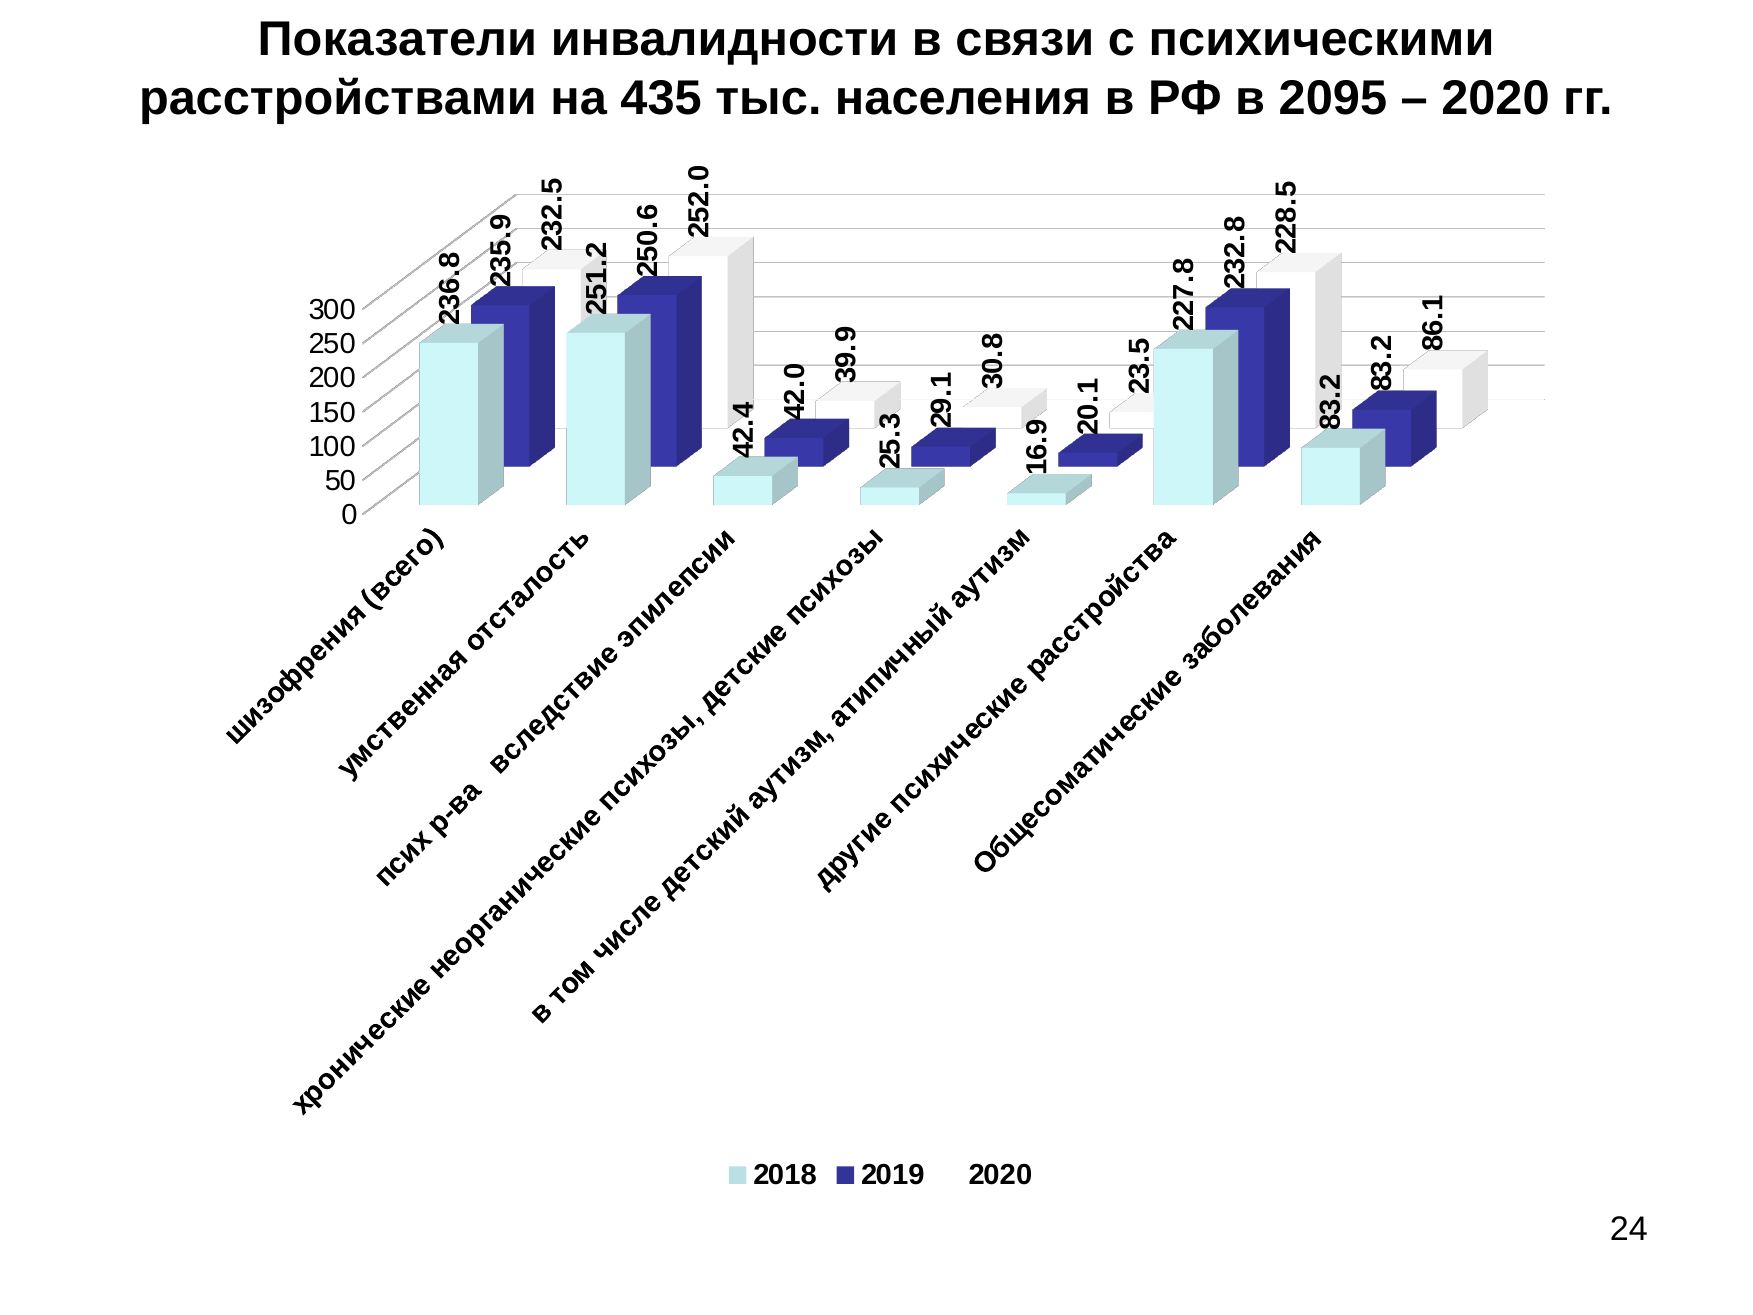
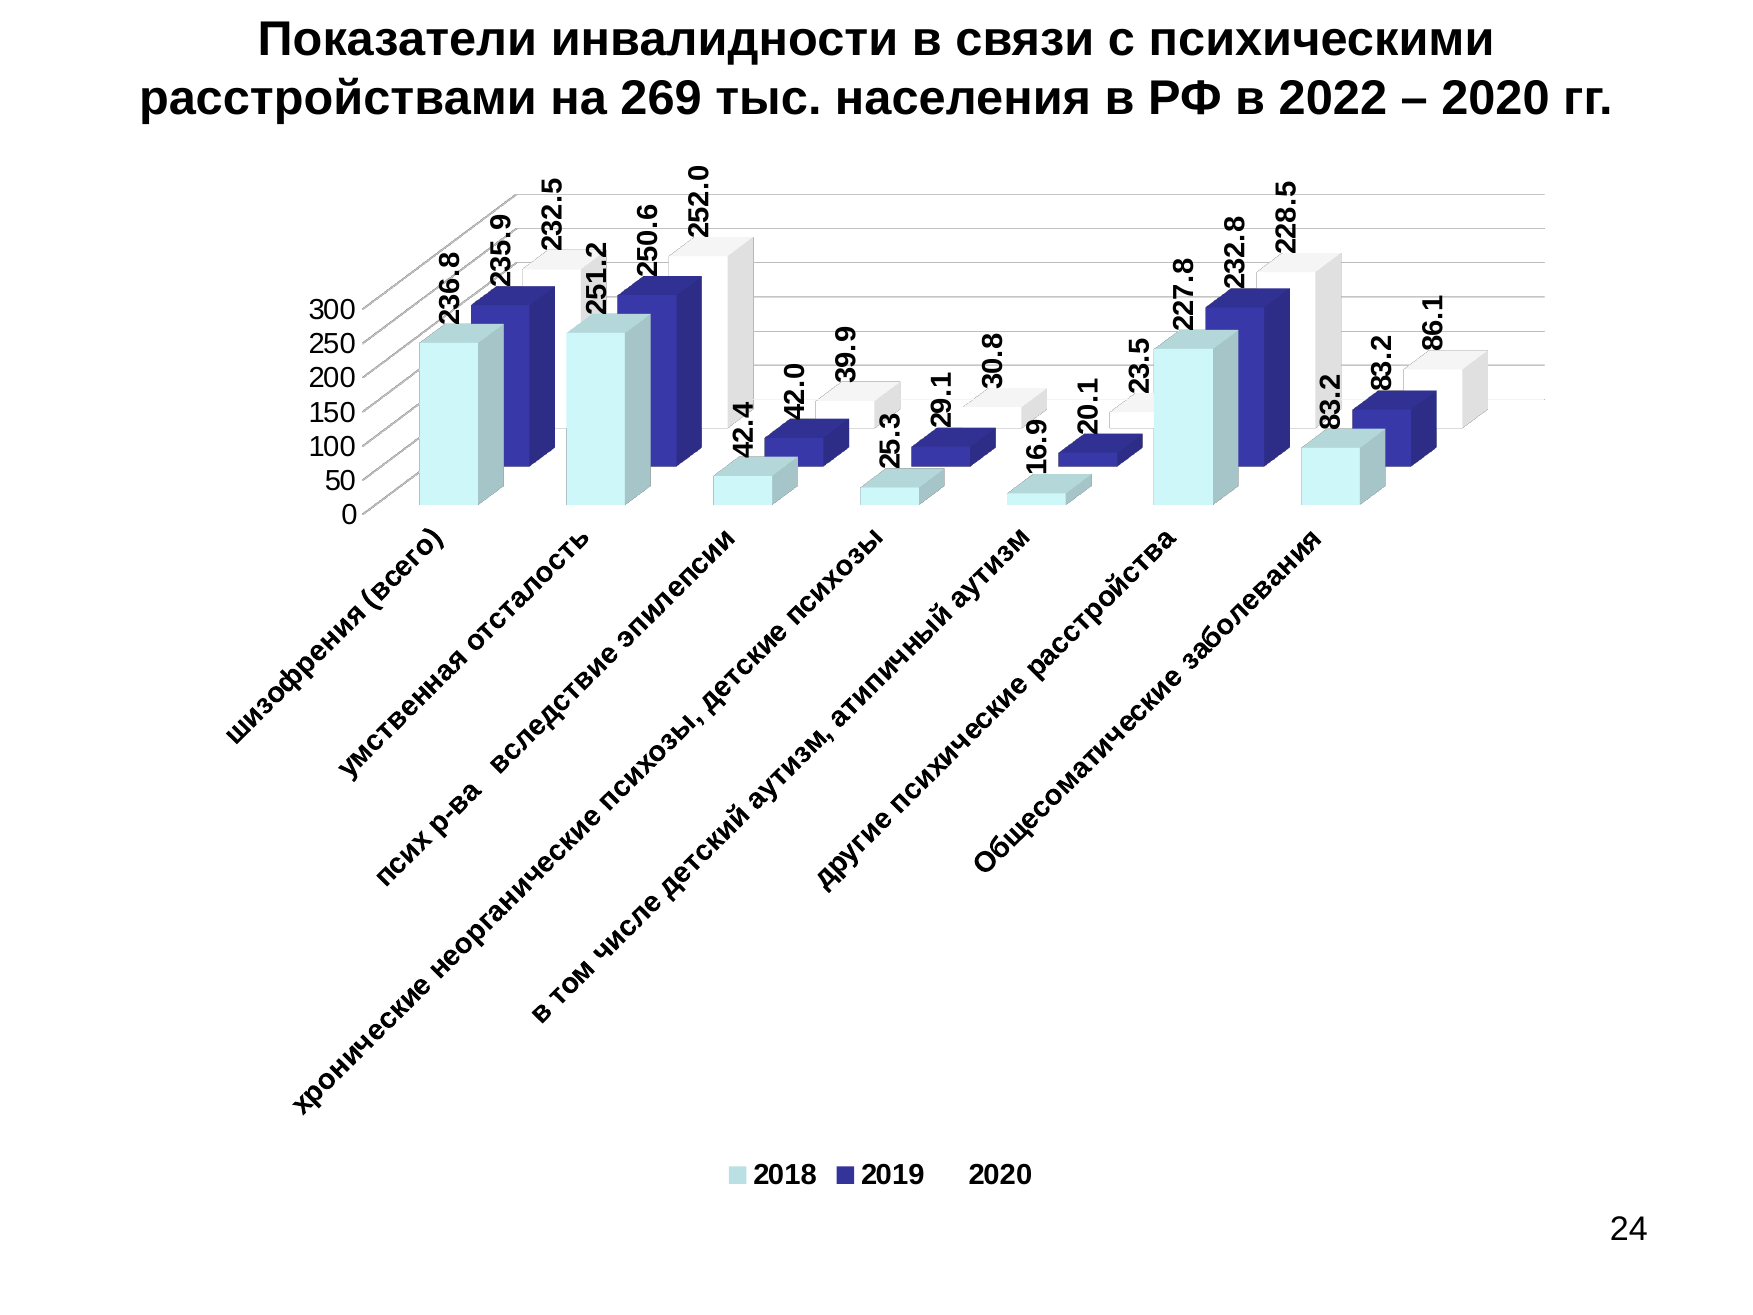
435: 435 -> 269 (661, 98)
2095: 2095 -> 2022 (1333, 98)
